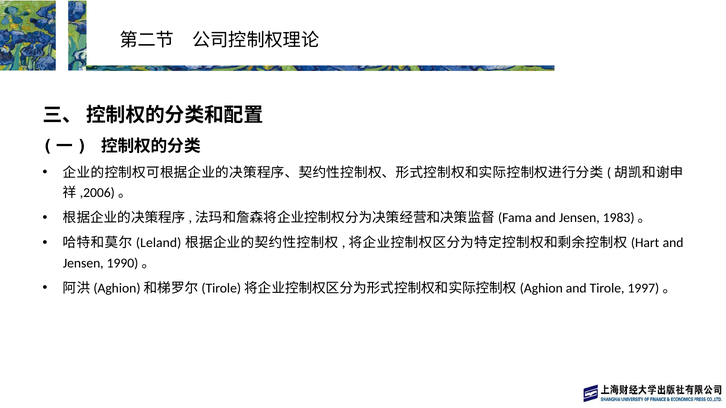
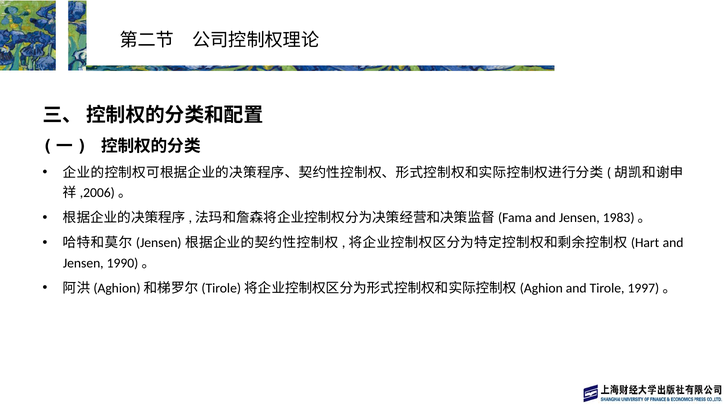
Leland: Leland -> Jensen (159, 243)
